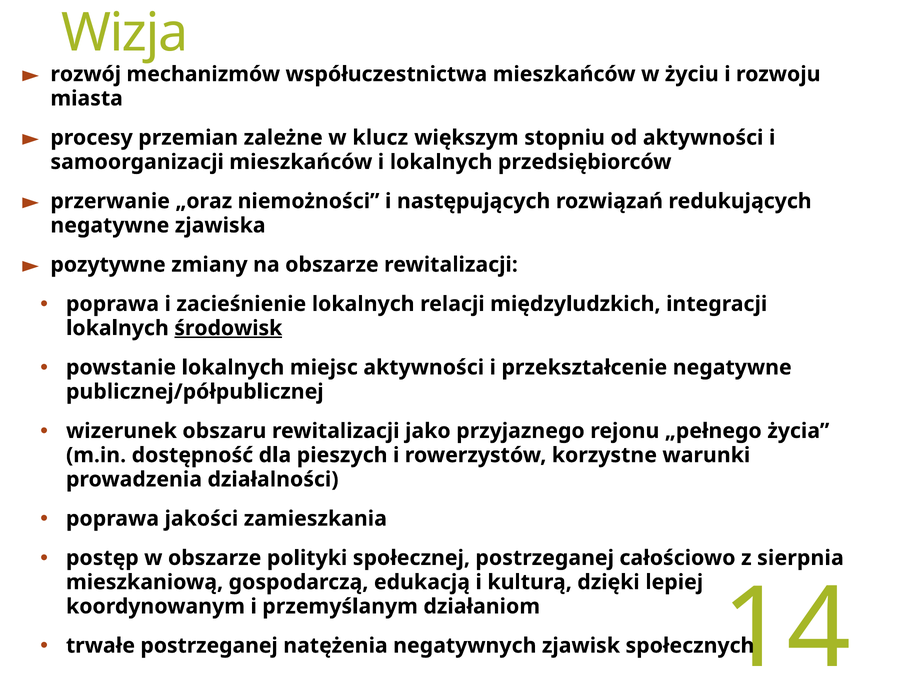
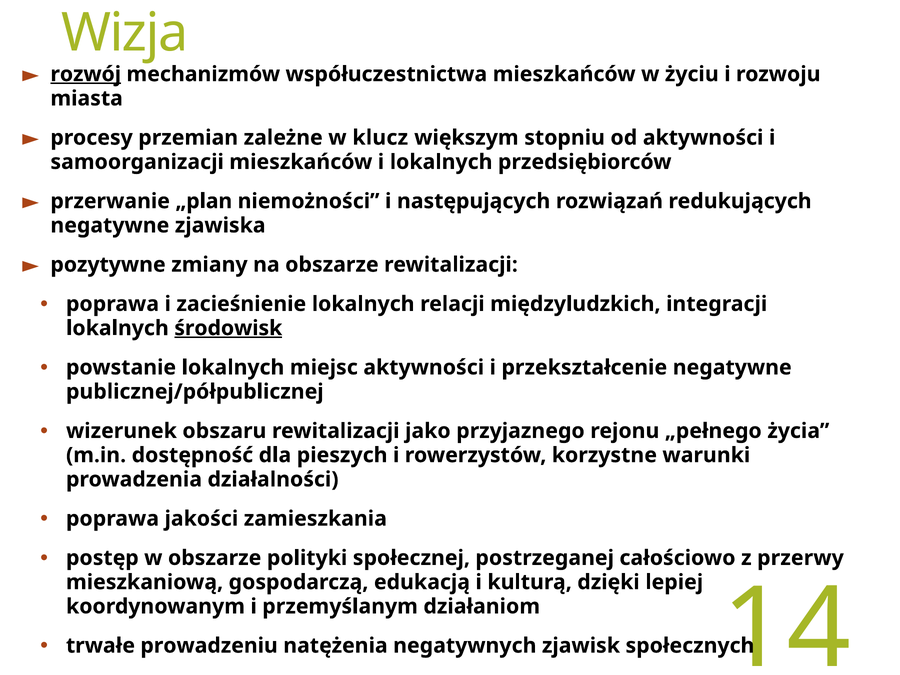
rozwój underline: none -> present (86, 74)
„oraz: „oraz -> „plan (204, 201)
sierpnia: sierpnia -> przerwy (800, 558)
trwałe postrzeganej: postrzeganej -> prowadzeniu (209, 646)
